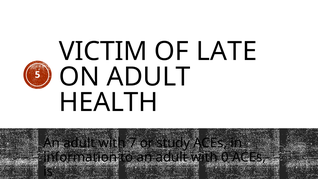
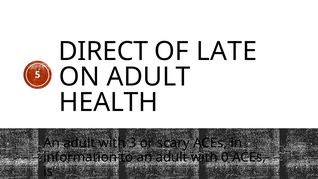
VICTIM: VICTIM -> DIRECT (103, 51)
7: 7 -> 3 (133, 143)
study: study -> scary (173, 143)
